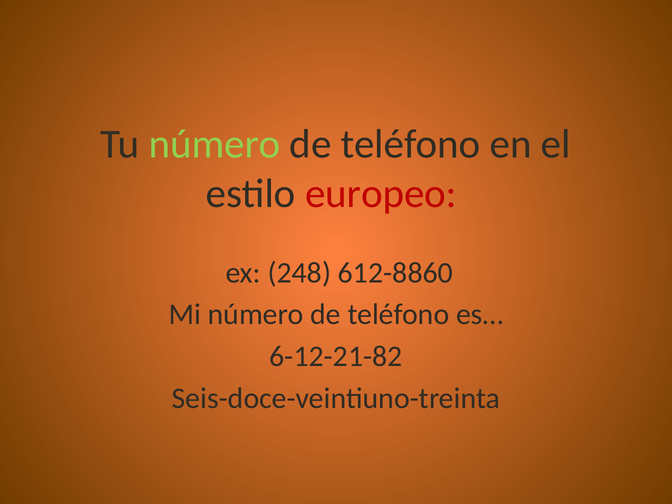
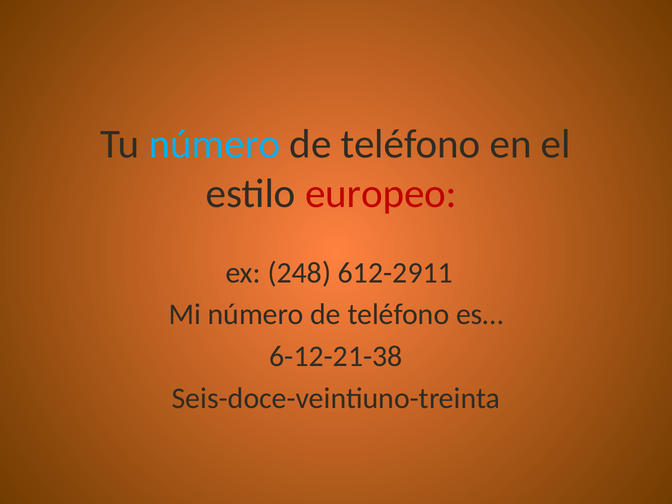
número colour: light green -> light blue (215, 144)
612-8860: 612-8860 -> 612-2911 (395, 273)
6-12-21-82: 6-12-21-82 -> 6-12-21-38 (336, 356)
